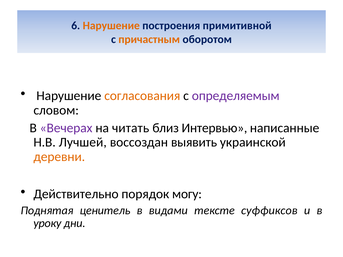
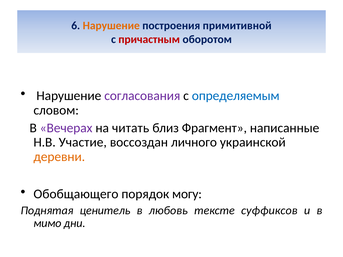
причастным colour: orange -> red (149, 39)
согласования colour: orange -> purple (142, 96)
определяемым colour: purple -> blue (236, 96)
Интервью: Интервью -> Фрагмент (214, 128)
Лучшей: Лучшей -> Участие (83, 142)
выявить: выявить -> личного (194, 142)
Действительно: Действительно -> Обобщающего (76, 194)
видами: видами -> любовь (168, 211)
уроку: уроку -> мимо (47, 224)
